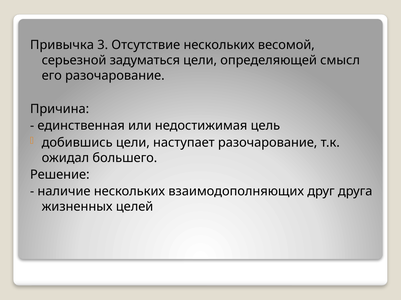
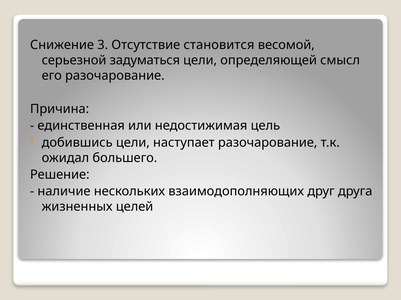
Привычка: Привычка -> Снижение (62, 45)
Отсутствие нескольких: нескольких -> становится (219, 45)
